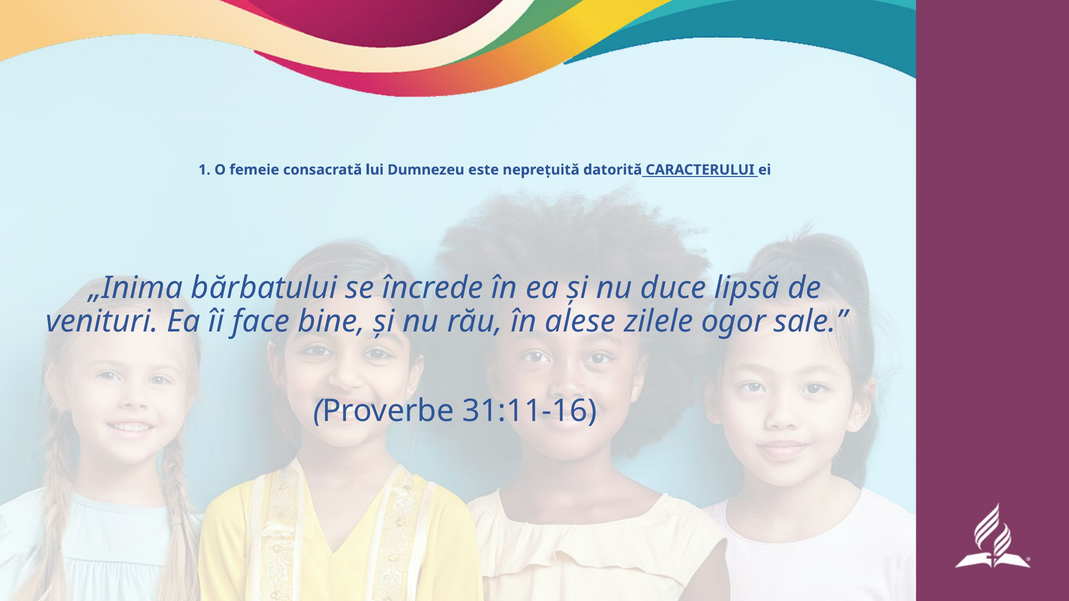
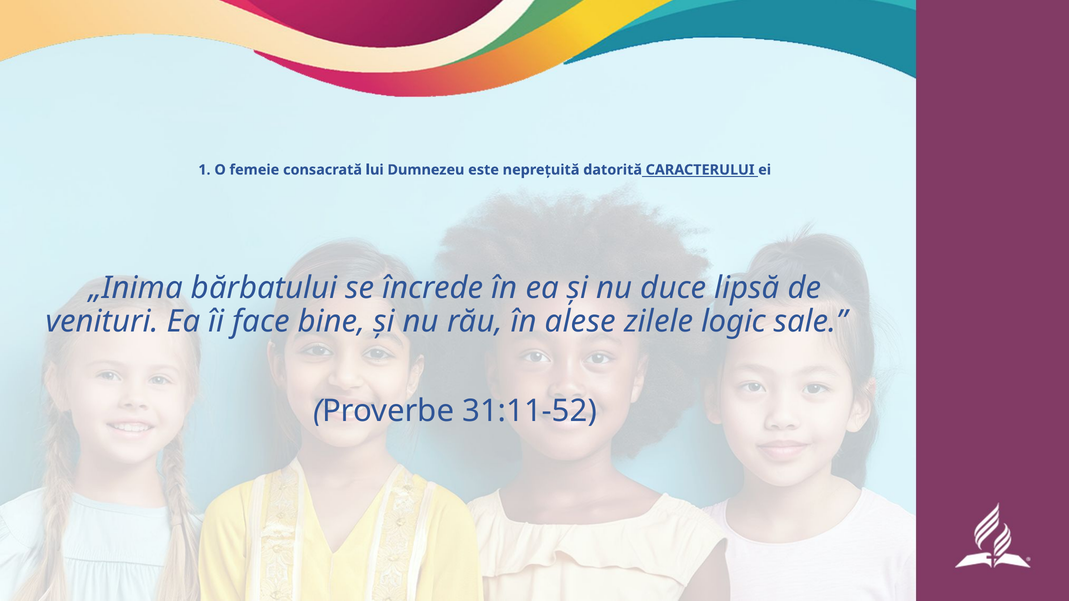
ogor: ogor -> logic (734, 322)
31:11-16: 31:11-16 -> 31:11-52 (530, 411)
